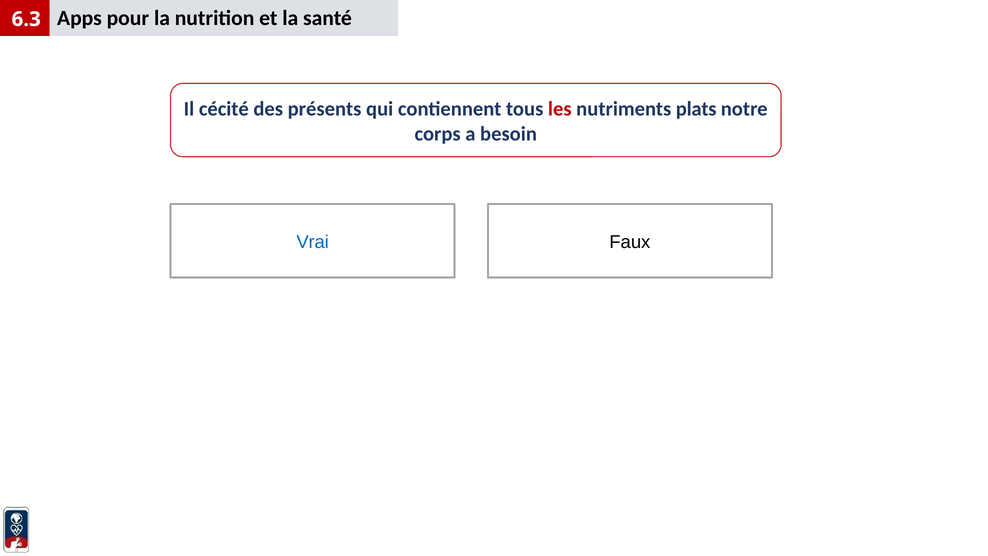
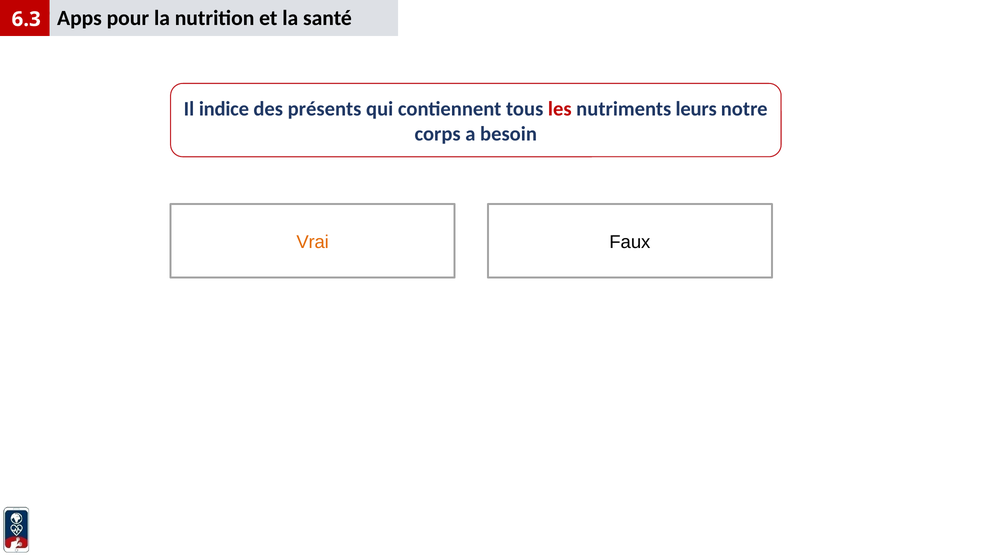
cécité: cécité -> indice (224, 109)
plats: plats -> leurs (696, 109)
Vrai colour: blue -> orange (313, 242)
